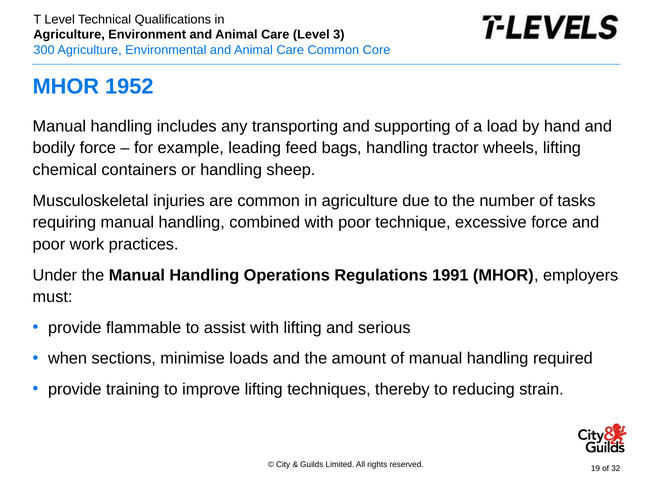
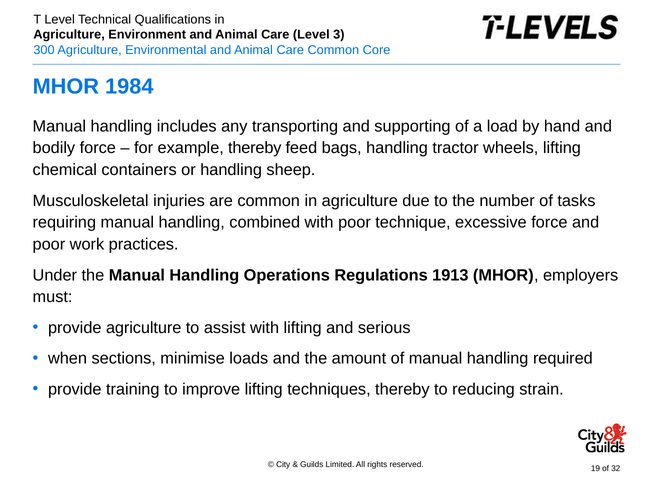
1952: 1952 -> 1984 (129, 87)
example leading: leading -> thereby (255, 148)
1991: 1991 -> 1913 (450, 275)
provide flammable: flammable -> agriculture (144, 328)
